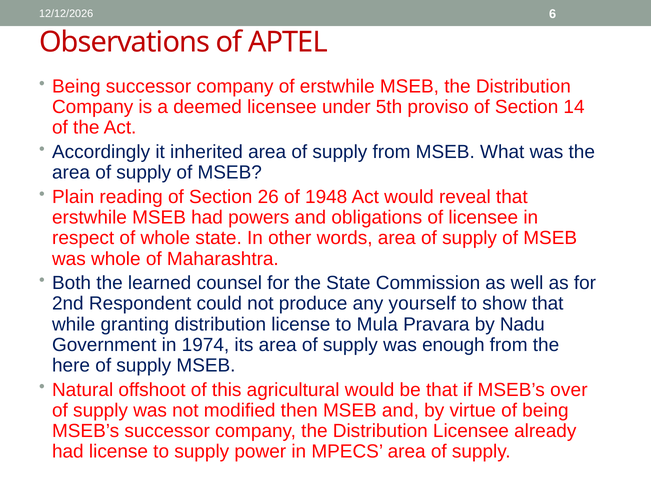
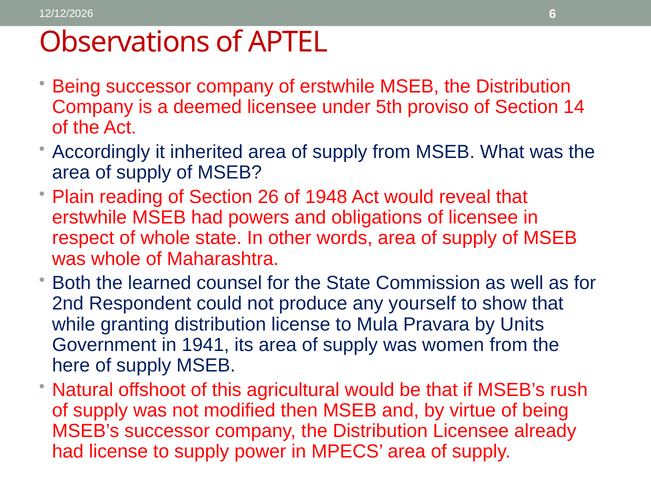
Nadu: Nadu -> Units (522, 324)
1974: 1974 -> 1941 (205, 344)
enough: enough -> women (453, 344)
over: over -> rush (569, 389)
